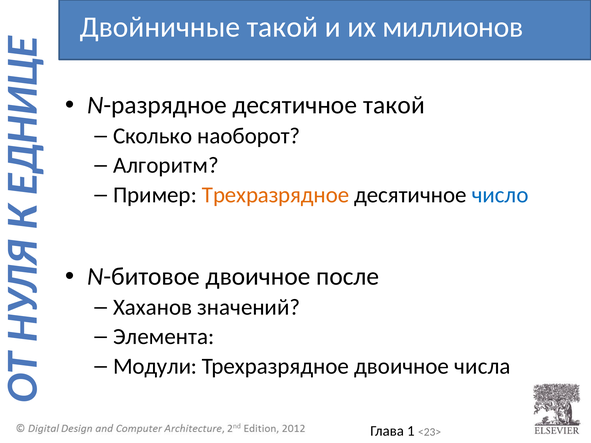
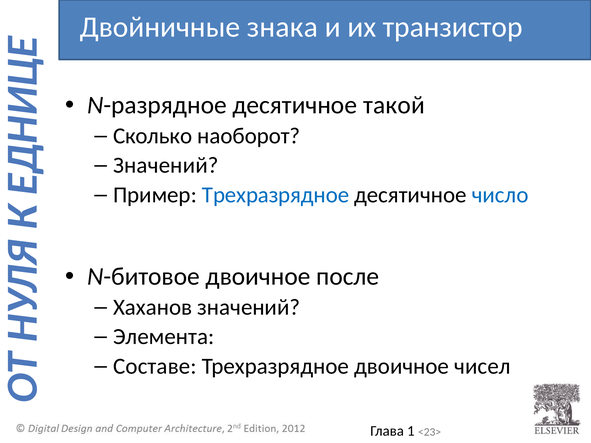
Двойничные такой: такой -> знака (282, 27)
миллионов: миллионов -> транзистор (453, 27)
Алгоритм: Алгоритм -> Значений (166, 165)
Трехразрядное colour: orange -> blue (276, 195)
Модули: Модули -> Составе (155, 366)
числа: числа -> чисел (482, 366)
